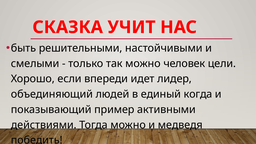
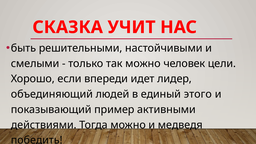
когда: когда -> этого (198, 94)
